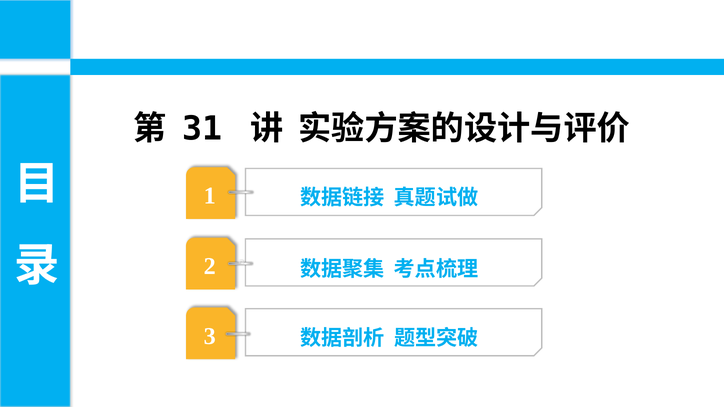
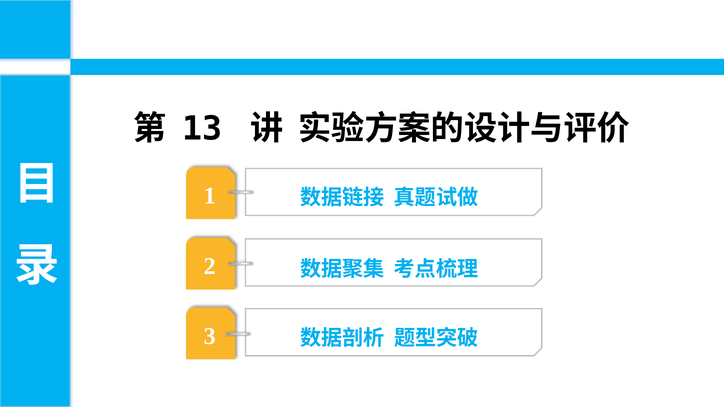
31: 31 -> 13 (202, 129)
